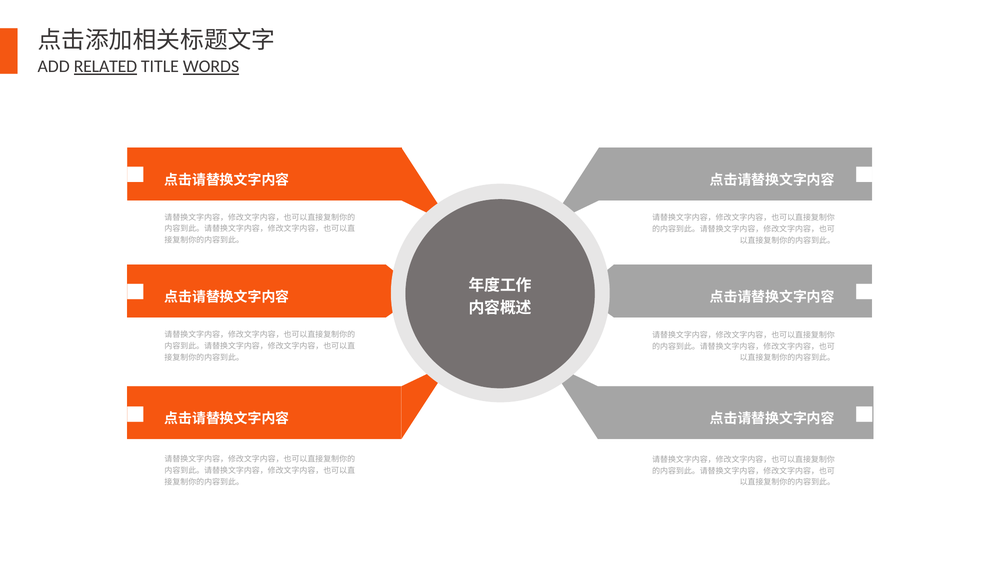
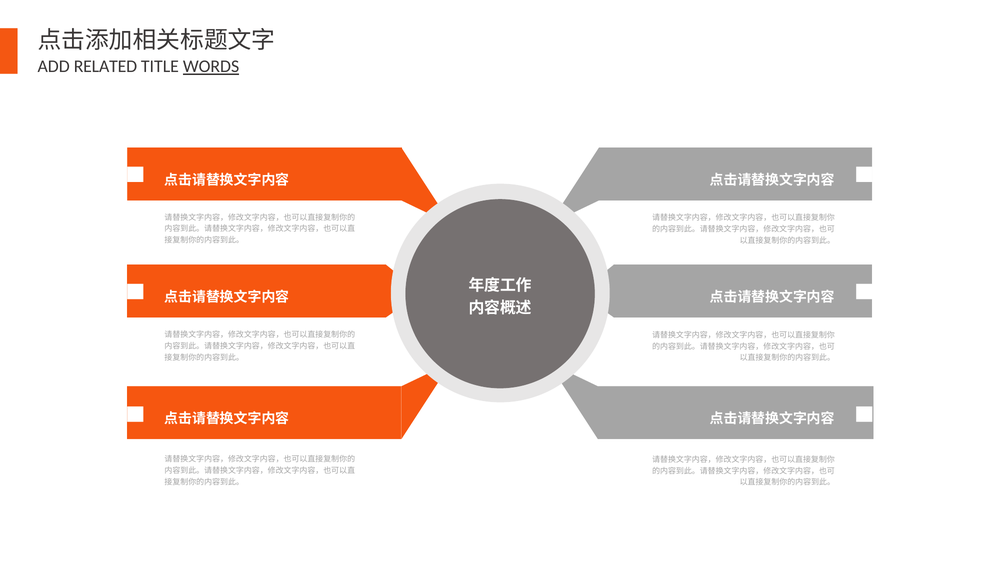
RELATED underline: present -> none (105, 67)
